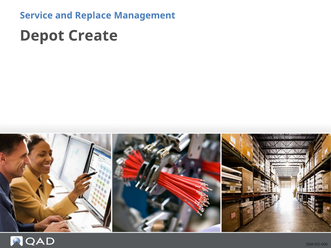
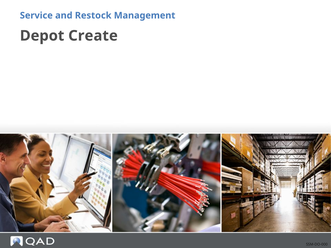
Replace: Replace -> Restock (93, 15)
